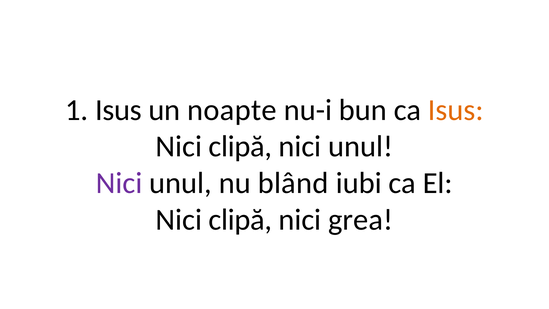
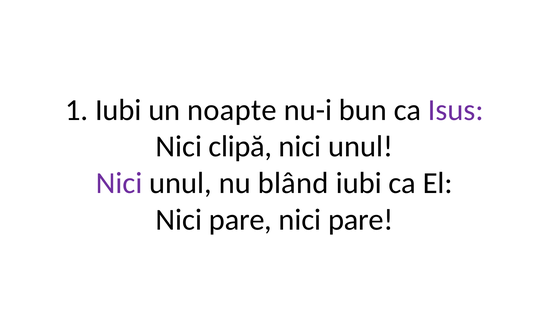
1 Isus: Isus -> Iubi (118, 110)
Isus colour: orange -> purple (456, 110)
clipă: clipă -> pare (240, 220)
grea: grea -> pare (361, 220)
